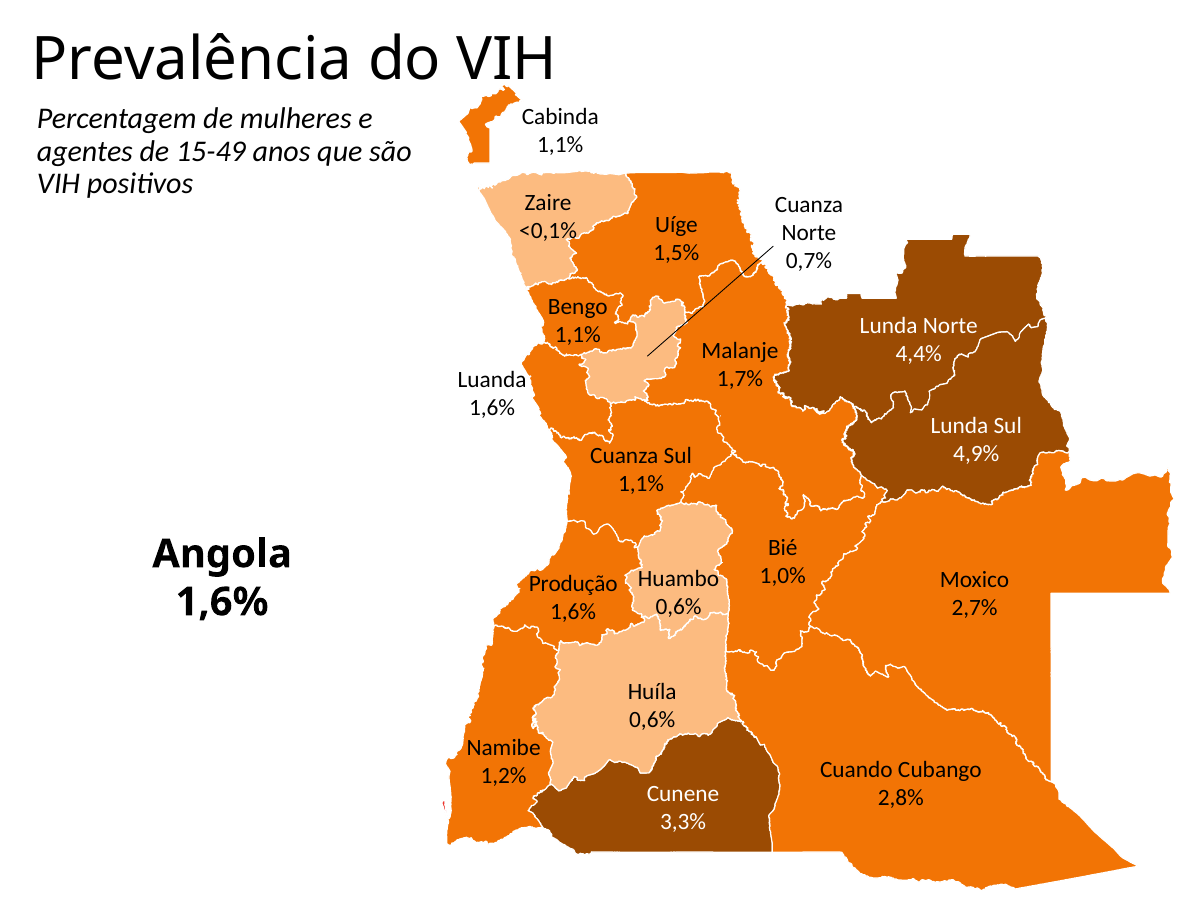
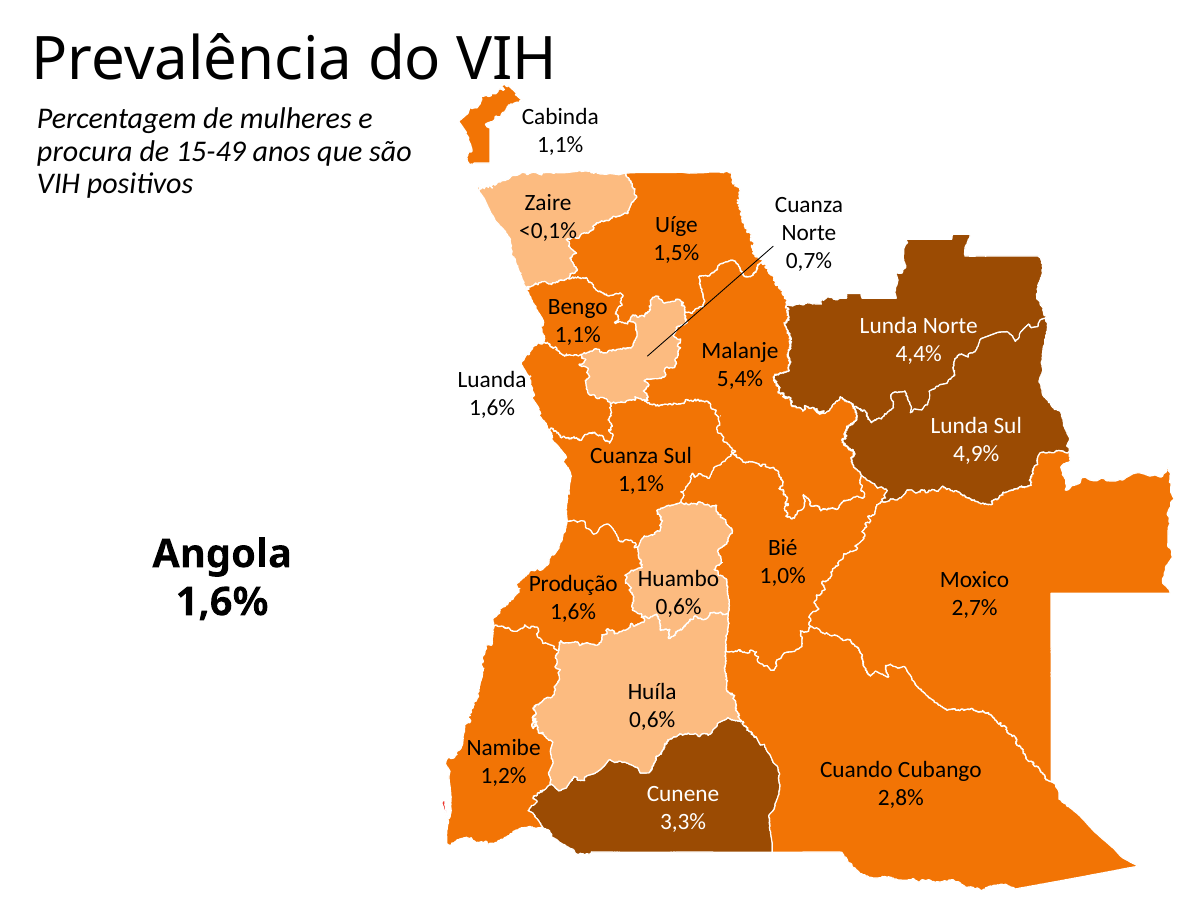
agentes: agentes -> procura (85, 151)
1,7%: 1,7% -> 5,4% (740, 379)
